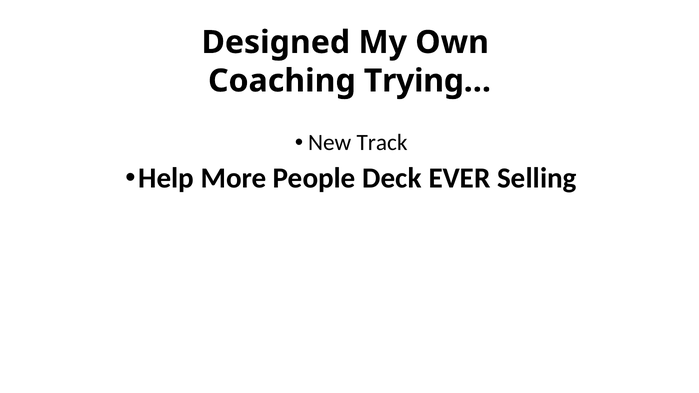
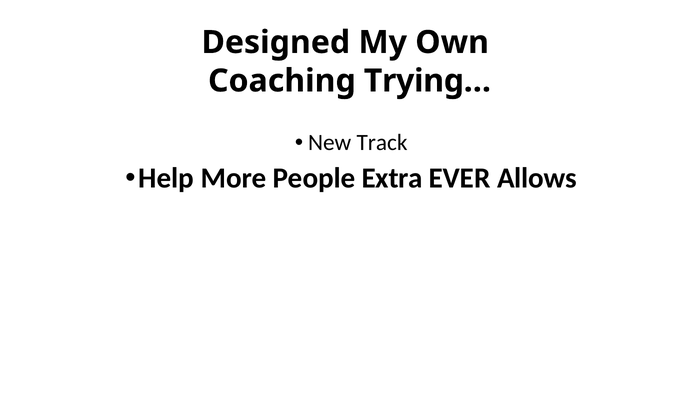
Deck: Deck -> Extra (392, 178)
Selling: Selling -> Allows (537, 178)
